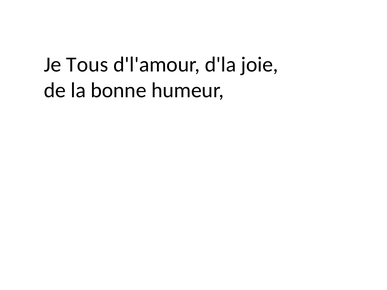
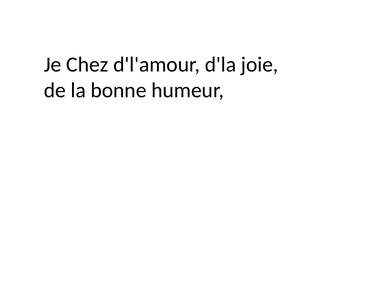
Tous: Tous -> Chez (87, 65)
